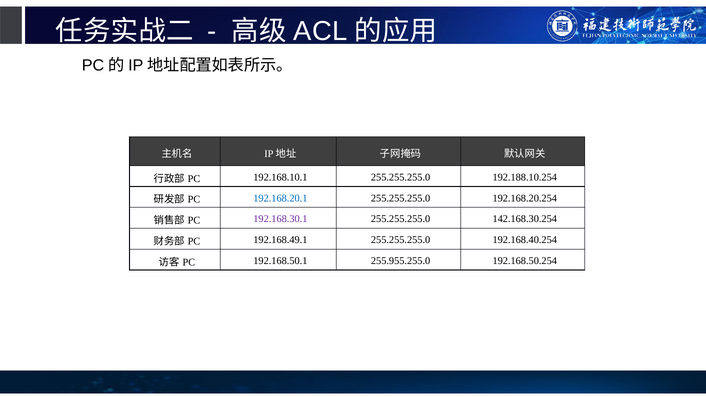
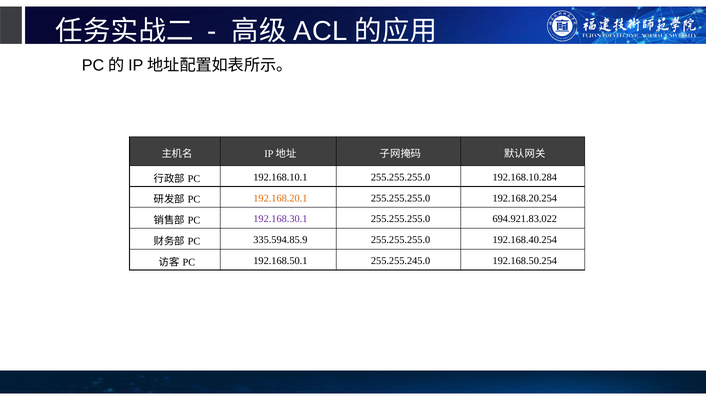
192.188.10.254: 192.188.10.254 -> 192.168.10.284 (525, 177)
192.168.20.1 colour: blue -> orange (280, 198)
142.168.30.254: 142.168.30.254 -> 694.921.83.022 (525, 219)
192.168.49.1: 192.168.49.1 -> 335.594.85.9 (280, 240)
255.955.255.0: 255.955.255.0 -> 255.255.245.0 (401, 261)
